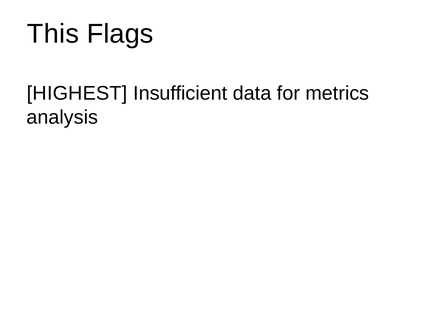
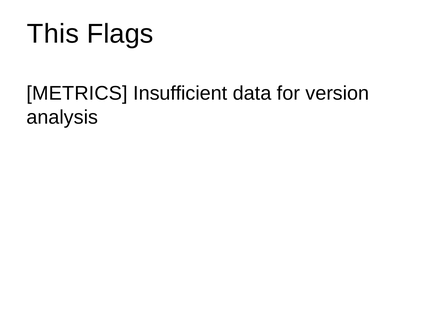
HIGHEST: HIGHEST -> METRICS (77, 93)
metrics: metrics -> version (337, 93)
